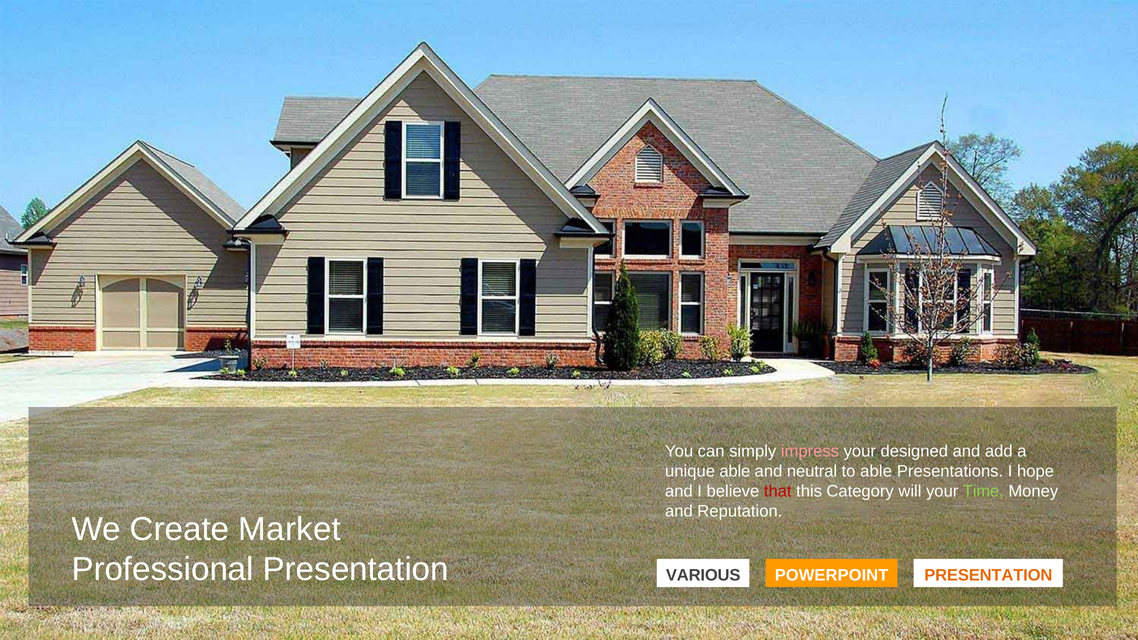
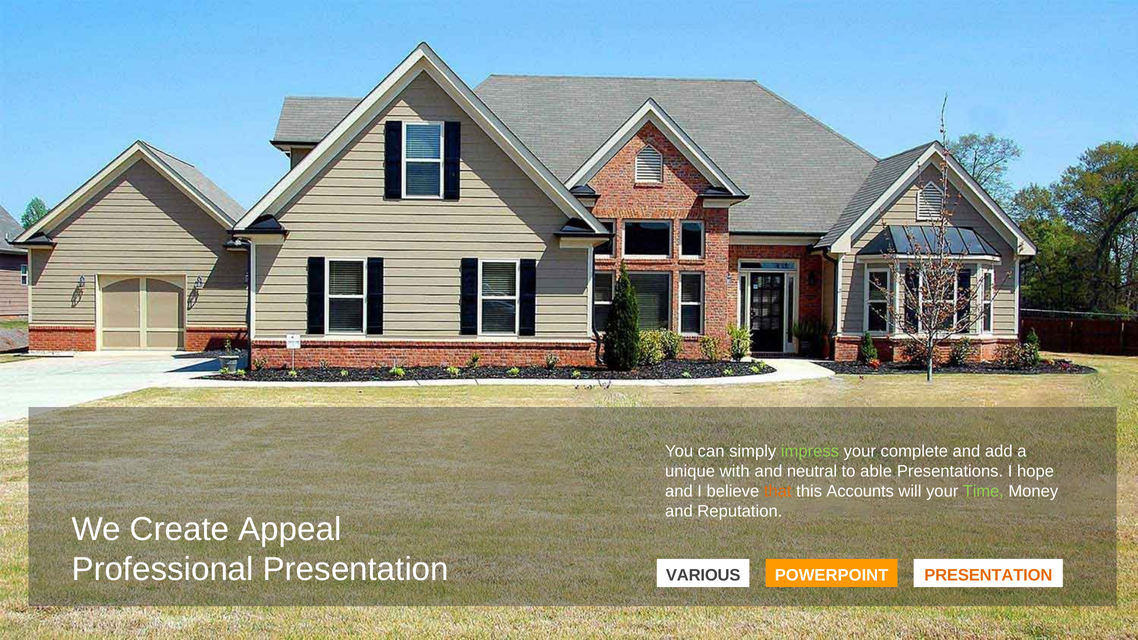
impress colour: pink -> light green (810, 452)
designed: designed -> complete (914, 452)
unique able: able -> with (735, 471)
that colour: red -> orange (778, 491)
Category: Category -> Accounts (860, 491)
Market: Market -> Appeal (290, 529)
